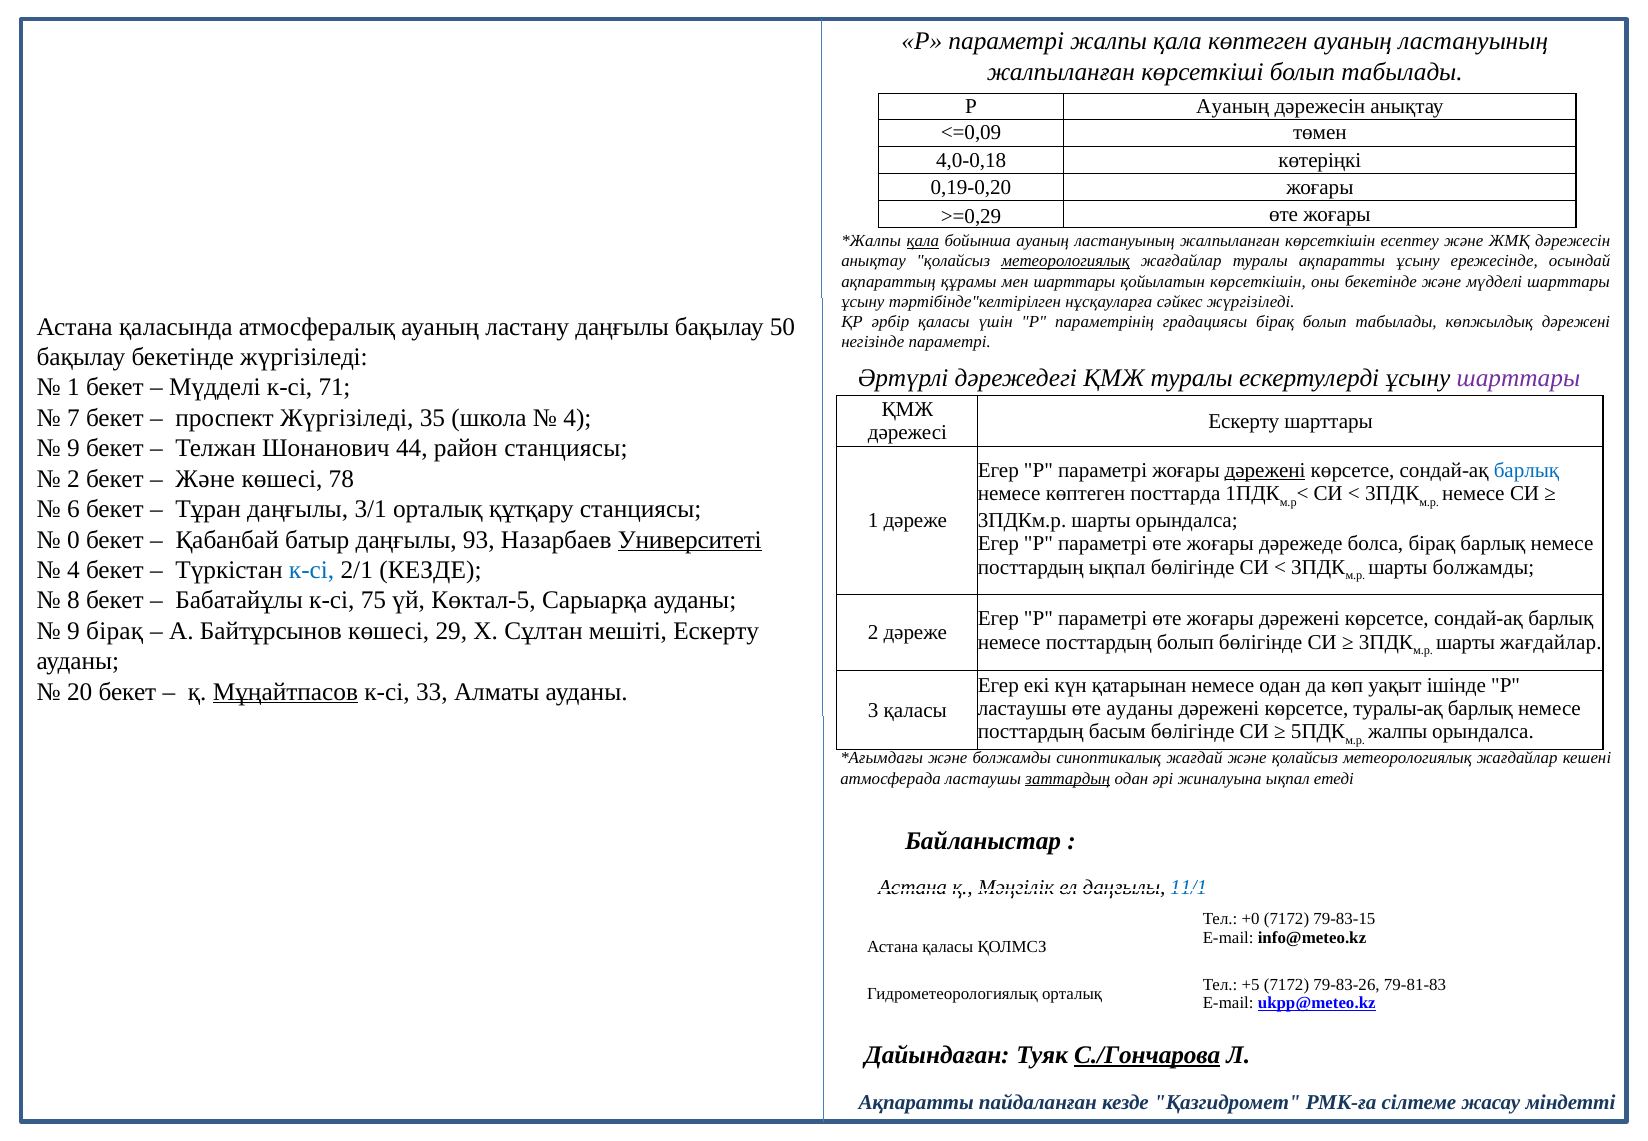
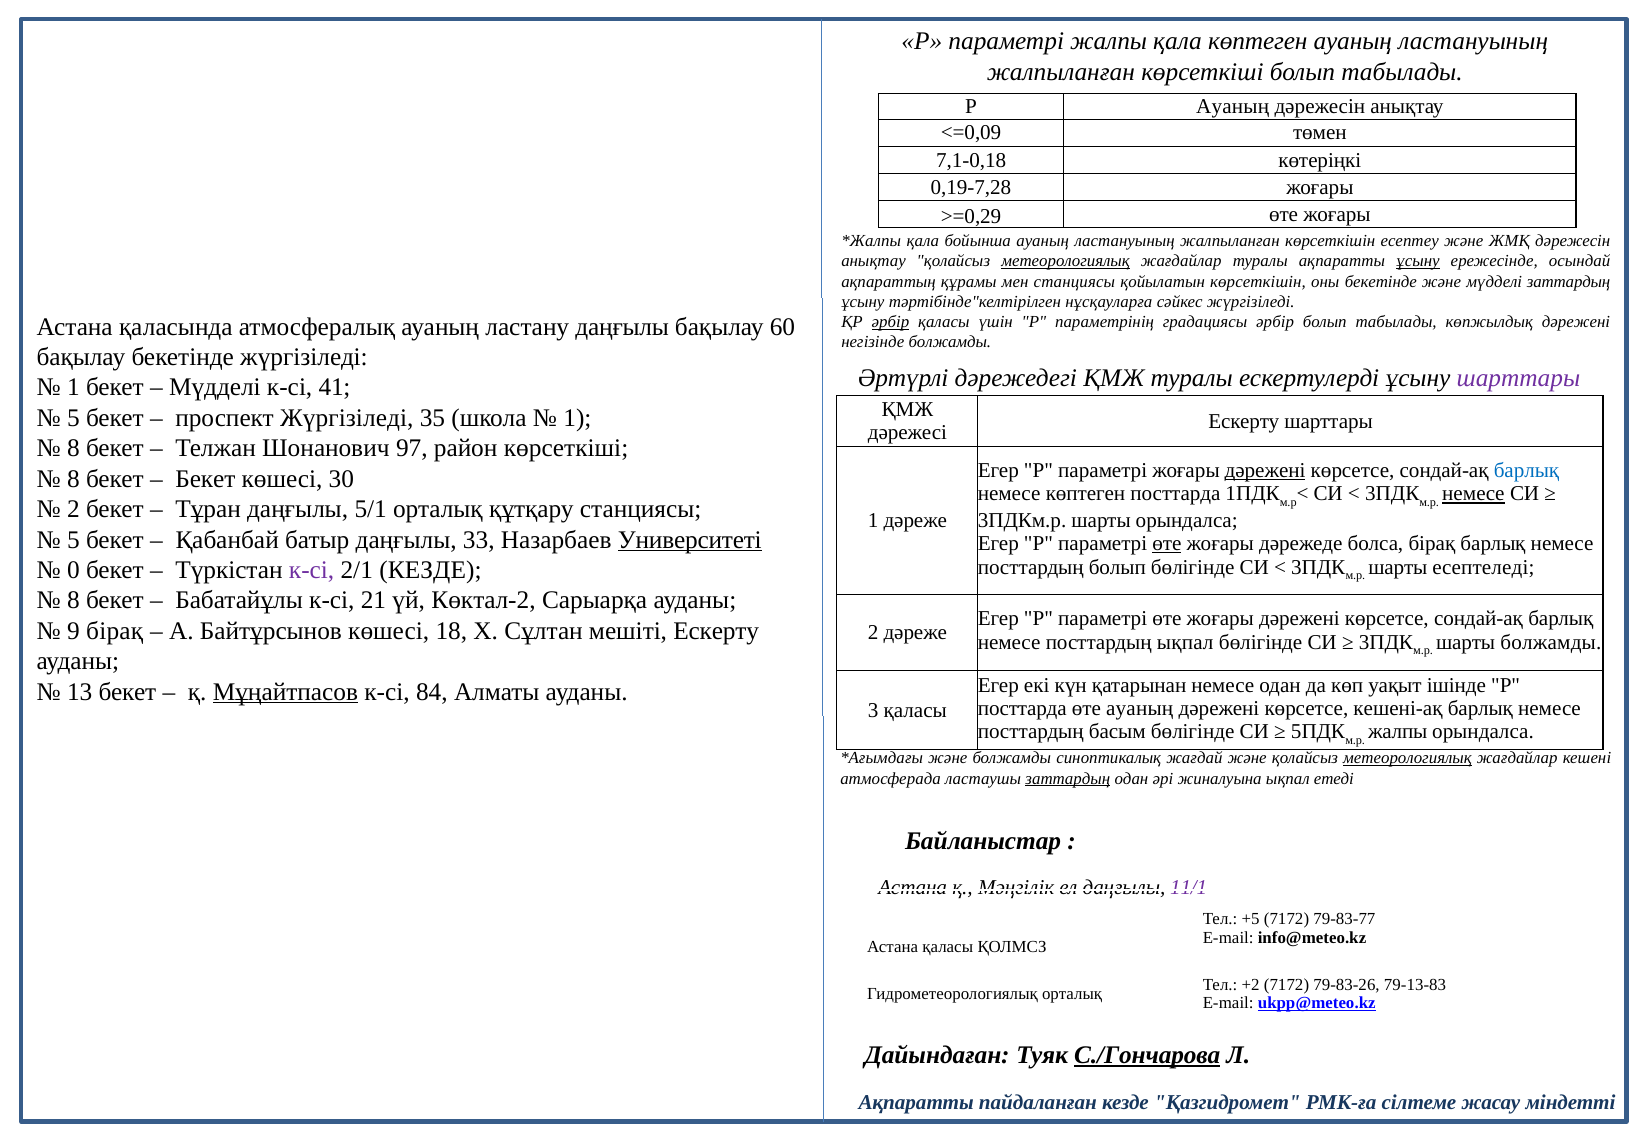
4,0-0,18: 4,0-0,18 -> 7,1-0,18 (971, 160)
0,19-0,20: 0,19-0,20 -> 0,19-7,28 (971, 187)
қала underline: present -> none (923, 241)
ұсыну underline: none -> present (1418, 261)
мен шарттары: шарттары -> станциясы (1074, 281)
мүдделі шарттары: шарттары -> заттардың (1569, 281)
әрбір underline: none -> present (890, 322)
градациясы бірақ: бірақ -> әрбір (1275, 322)
50: 50 -> 60 (782, 327)
негізінде параметрі: параметрі -> болжамды (950, 342)
71: 71 -> 41 (335, 388)
7: 7 -> 5 (73, 418)
4: 4 -> 1 (577, 418)
9: 9 -> 8 (73, 448)
44: 44 -> 97 (412, 448)
район станциясы: станциясы -> көрсеткіші (566, 448)
2: 2 -> 8 (73, 479)
Және: Және -> Бекет (205, 479)
78: 78 -> 30 (341, 479)
немесе underline: none -> present (1473, 494)
6: 6 -> 2 (73, 509)
3/1: 3/1 -> 5/1 (371, 509)
0: 0 -> 5 (73, 540)
93: 93 -> 33 (479, 540)
өте underline: none -> present (1167, 544)
посттардың ықпал: ықпал -> болып (1117, 567)
шарты болжамды: болжамды -> есептеледі (1483, 567)
4: 4 -> 0 (73, 570)
к-сі colour: blue -> purple (312, 570)
75: 75 -> 21 (373, 600)
Көктал-5: Көктал-5 -> Көктал-2 (484, 600)
29: 29 -> 18 (451, 631)
посттардың болып: болып -> ықпал (1185, 642)
шарты жағдайлар: жағдайлар -> болжамды (1551, 642)
20: 20 -> 13 (80, 692)
33: 33 -> 84 (432, 692)
ластаушы: ластаушы -> посттарда (1022, 708)
өте ауданы: ауданы -> ауаның (1140, 708)
туралы-ақ: туралы-ақ -> кешені-ақ (1398, 708)
метеорологиялық underline: none -> present (1407, 758)
11/1 colour: blue -> purple (1189, 887)
+0: +0 -> +5 (1251, 919)
79-83-15: 79-83-15 -> 79-83-77 (1344, 919)
+5: +5 -> +2 (1251, 985)
79-81-83: 79-81-83 -> 79-13-83 (1415, 985)
